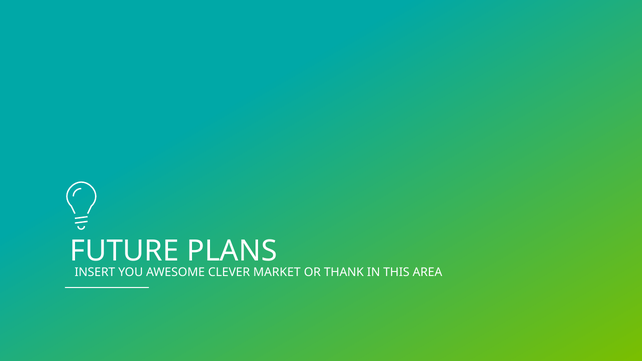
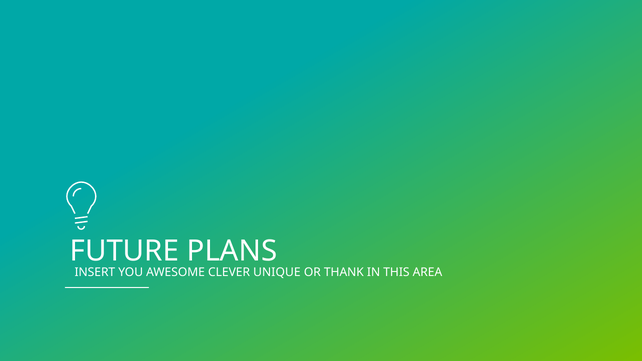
MARKET: MARKET -> UNIQUE (277, 272)
